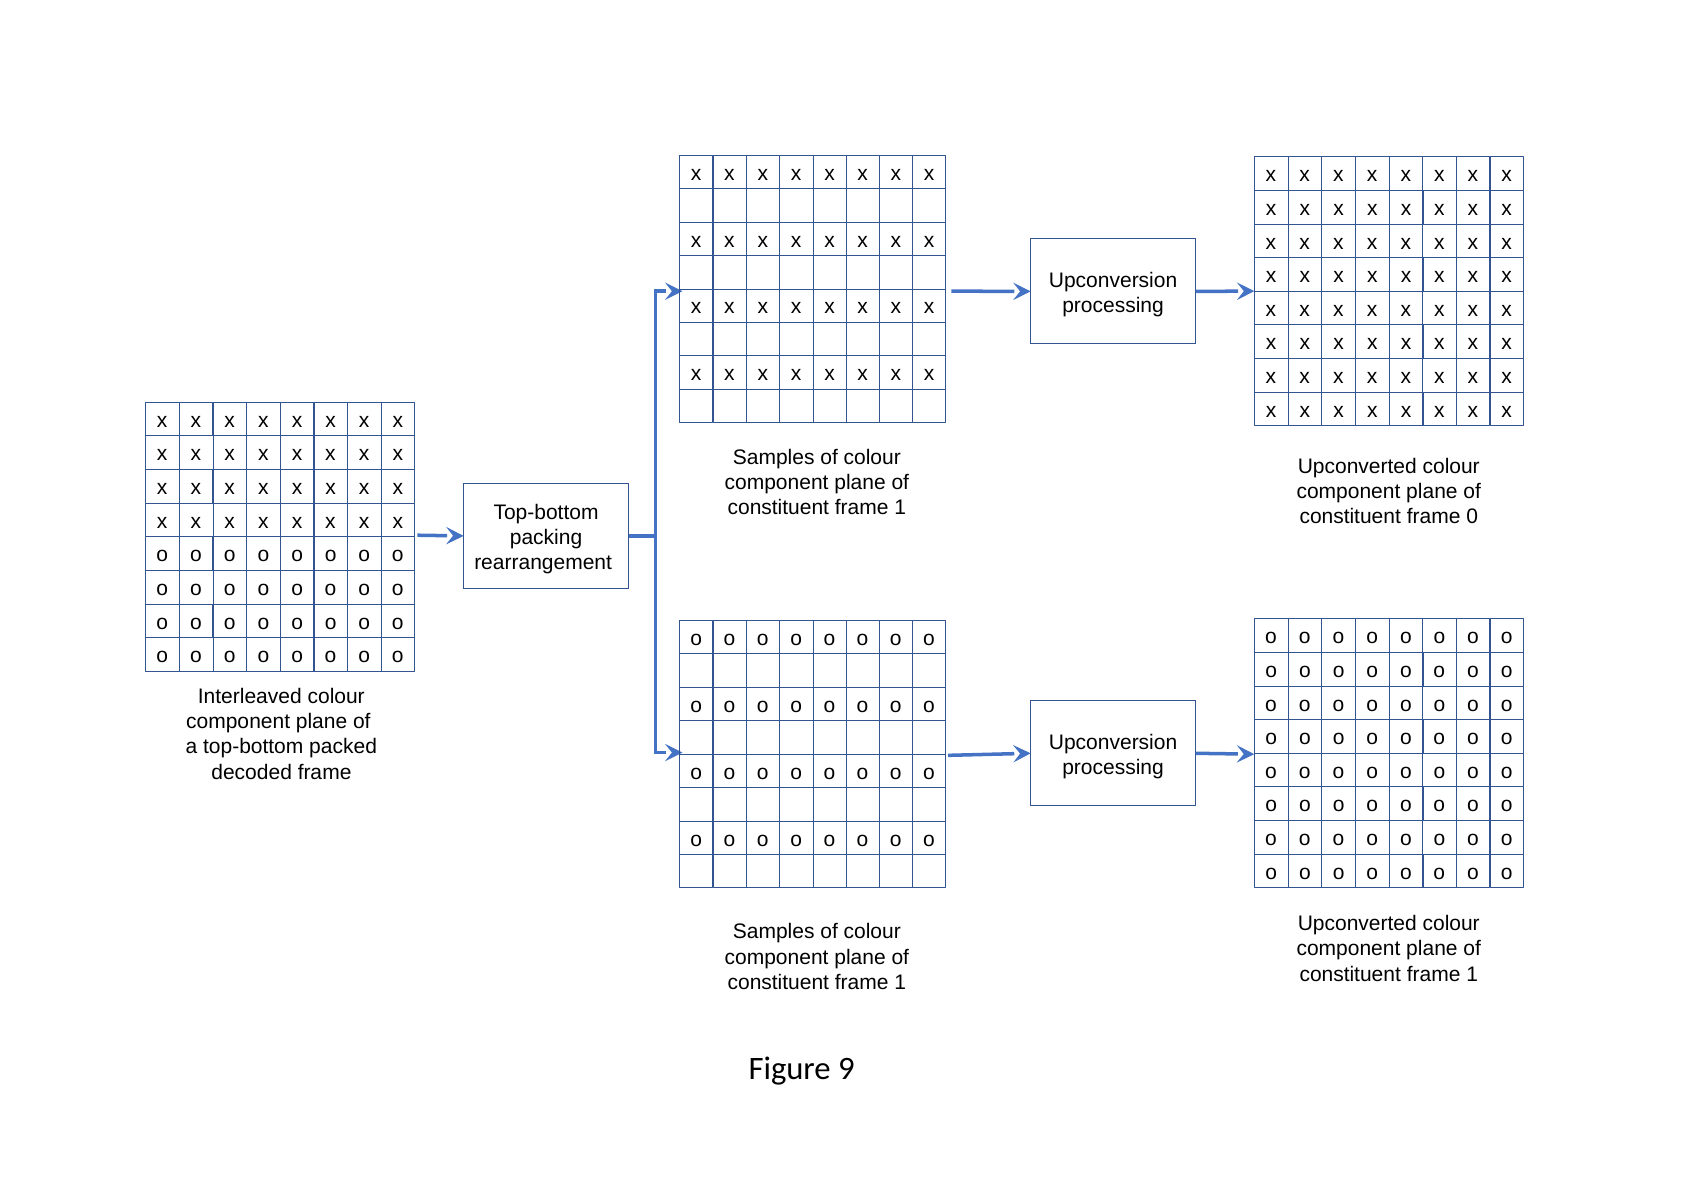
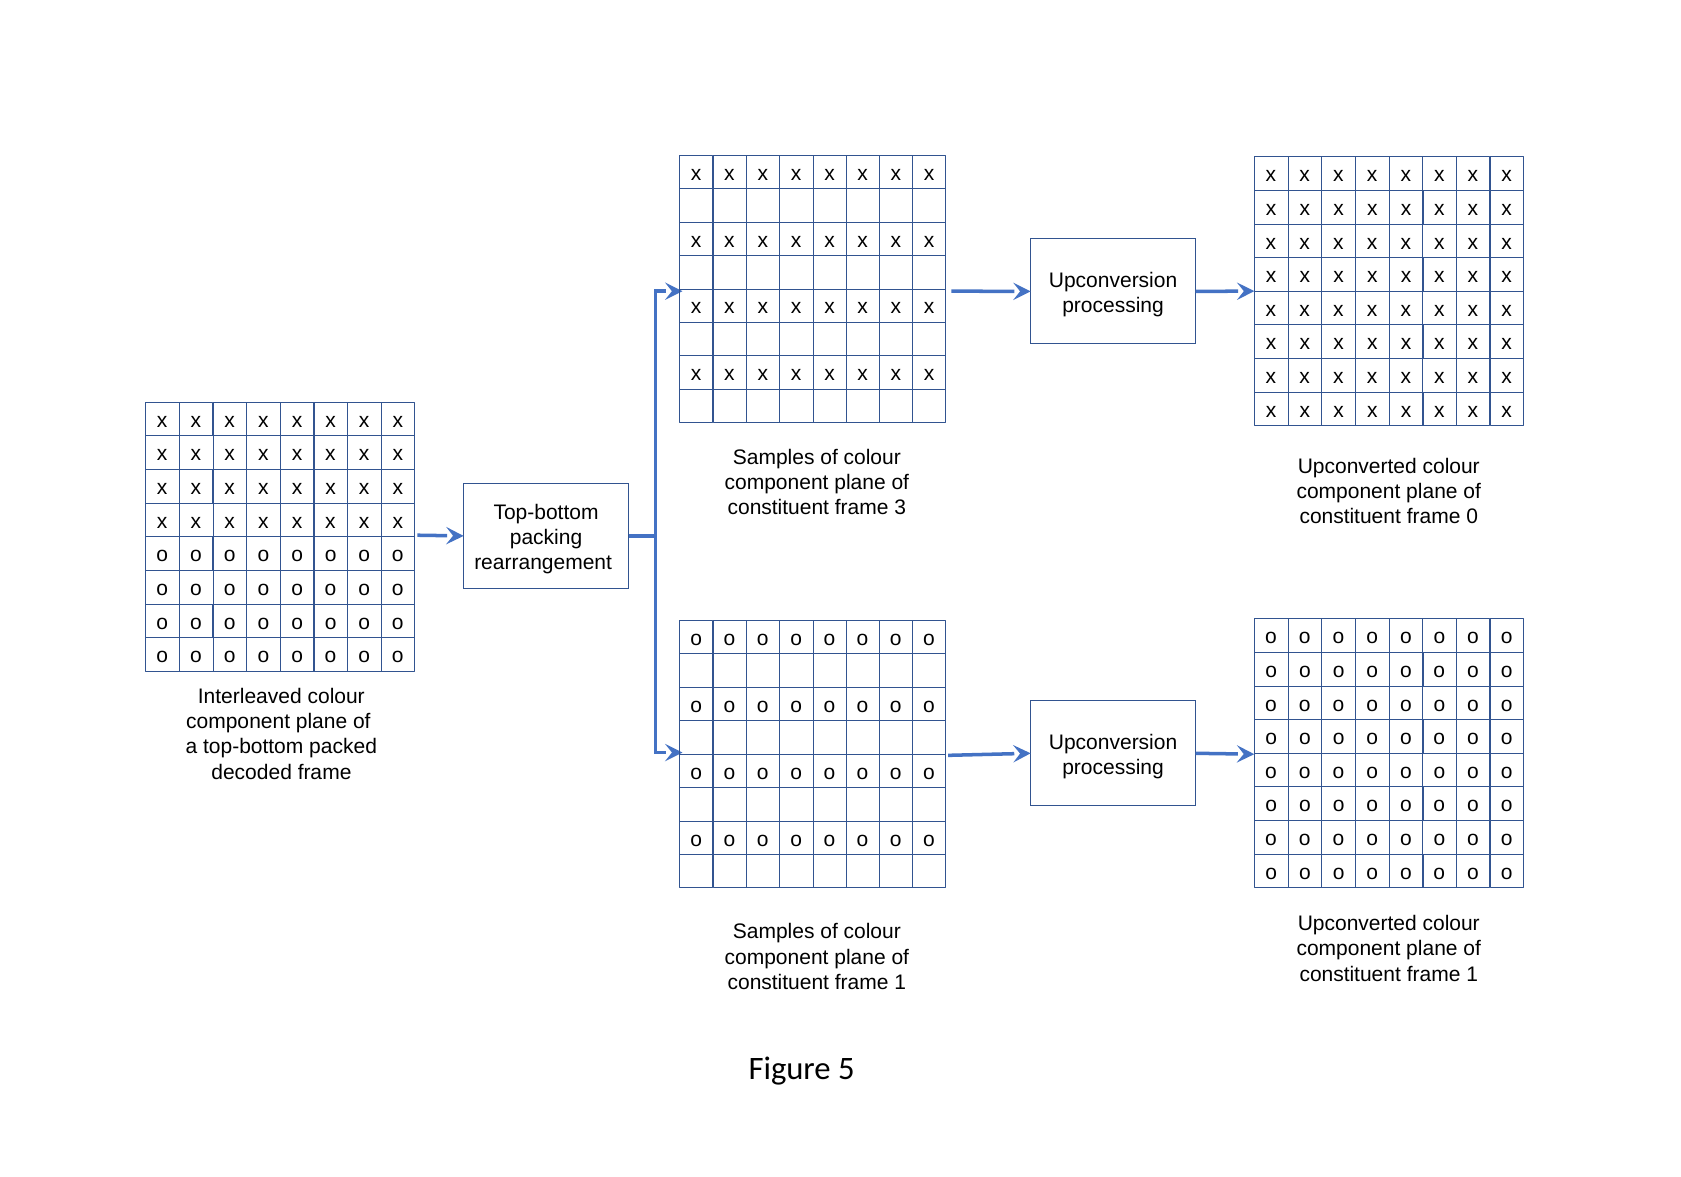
1: 1 -> 3 (900, 508)
9: 9 -> 5 (846, 1069)
